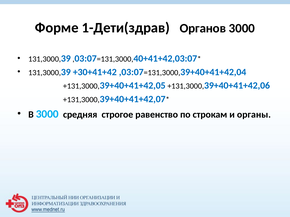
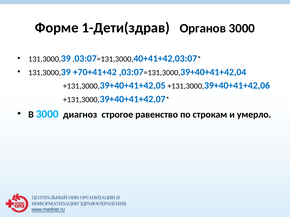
+30+41+42: +30+41+42 -> +70+41+42 (95, 72)
средняя: средняя -> диагноз (80, 115)
органы: органы -> умерло (254, 115)
